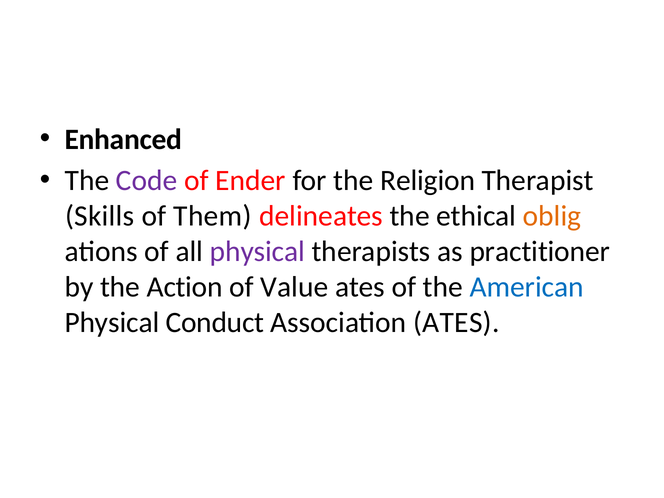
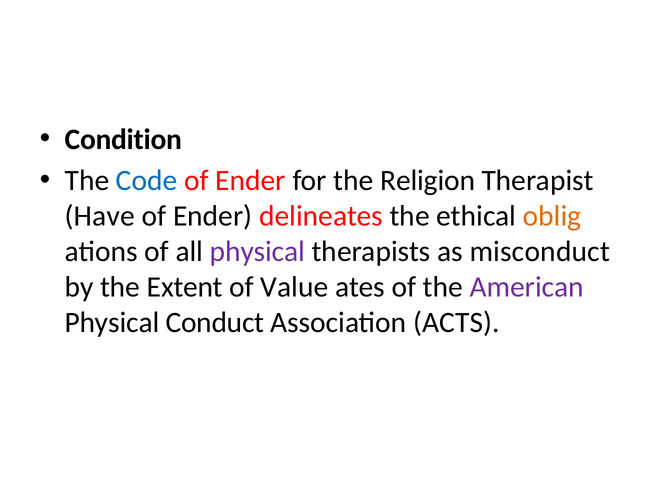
Enhanced: Enhanced -> Condition (123, 139)
Code colour: purple -> blue (147, 181)
Skills: Skills -> Have (100, 216)
Them: Them -> Ender (213, 216)
practitioner: practitioner -> misconduct (540, 251)
Action: Action -> Extent (185, 287)
American colour: blue -> purple (527, 287)
Association ATES: ATES -> ACTS (456, 322)
